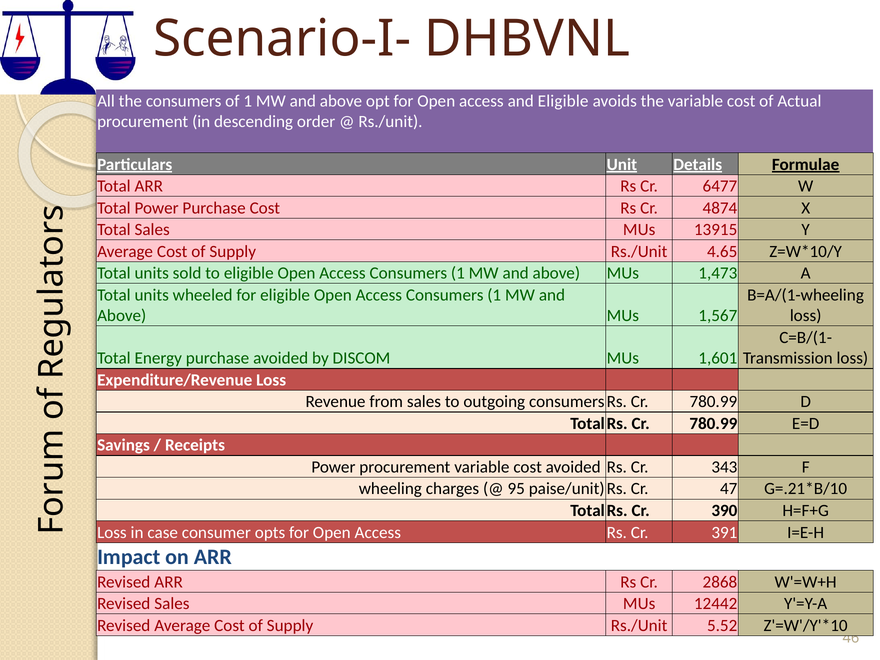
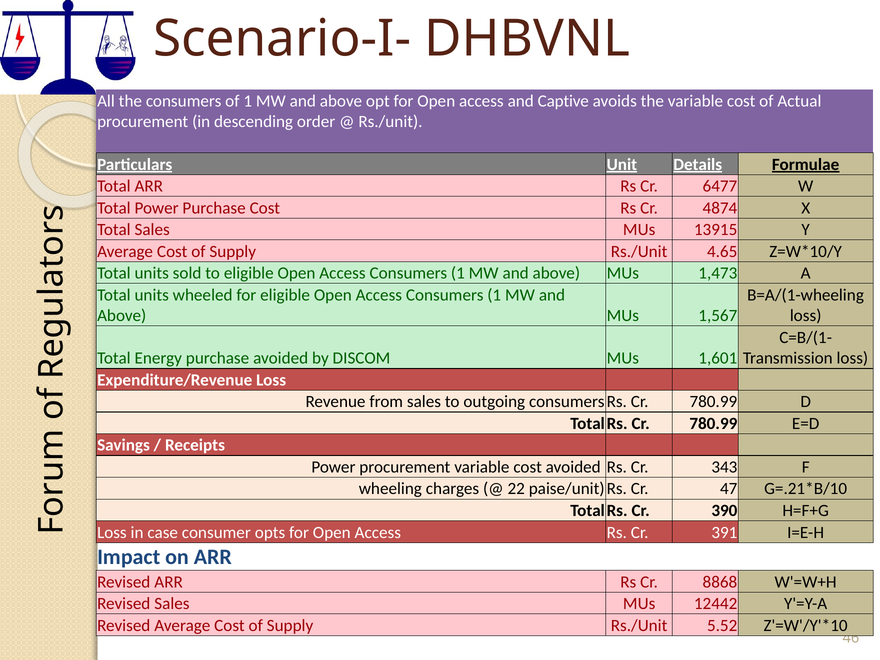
and Eligible: Eligible -> Captive (563, 101)
95: 95 -> 22 (516, 489)
2868: 2868 -> 8868 (720, 582)
